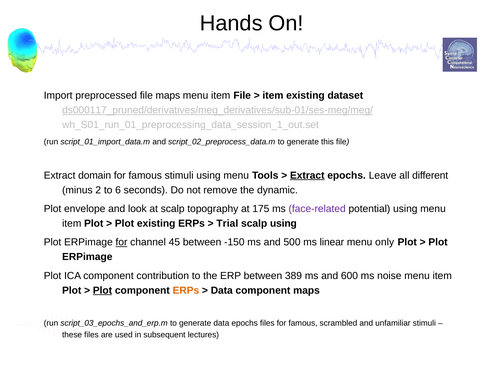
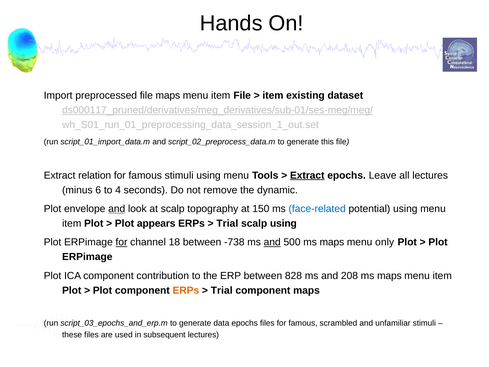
domain: domain -> relation (95, 175)
all different: different -> lectures (430, 175)
2: 2 -> 6 (98, 190)
6: 6 -> 4 (118, 190)
and underline: none -> present (117, 209)
175: 175 -> 150 (261, 209)
face-related colour: purple -> blue (317, 209)
Plot existing: existing -> appears (156, 223)
45: 45 -> 18 (174, 242)
-150: -150 -> -738 (234, 242)
and underline: none -> present (272, 242)
500 ms linear: linear -> maps (332, 242)
389: 389 -> 828 (293, 275)
600: 600 -> 208 (349, 275)
noise: noise -> maps (389, 275)
Plot underline: present -> none (102, 290)
Data: Data -> Trial (222, 290)
